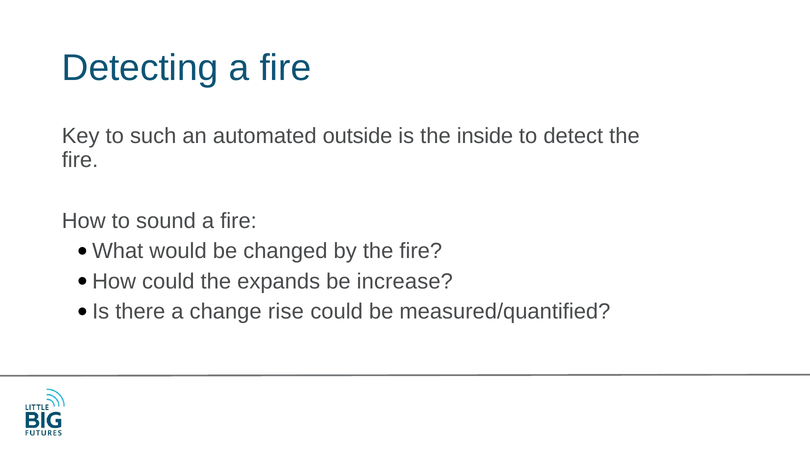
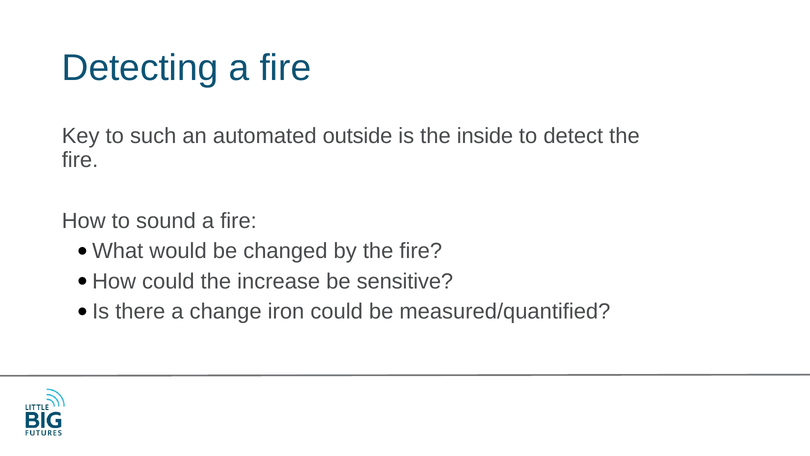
expands: expands -> increase (279, 281)
increase: increase -> sensitive (405, 281)
rise: rise -> iron (286, 311)
